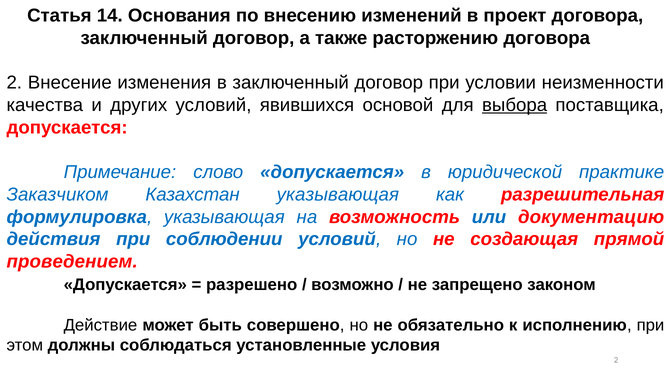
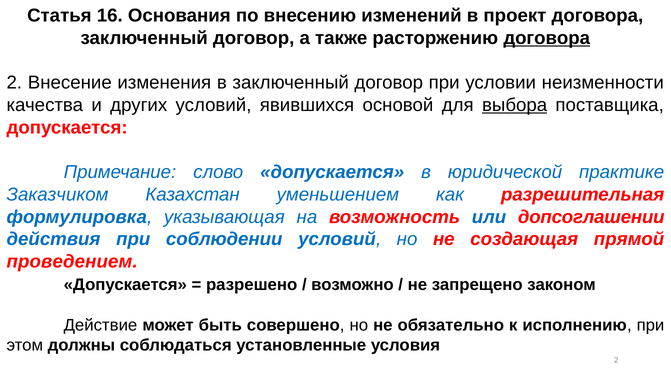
14: 14 -> 16 (110, 16)
договора underline: none -> present (547, 38)
Казахстан указывающая: указывающая -> уменьшением (338, 195)
документацию: документацию -> допсоглашении (591, 217)
